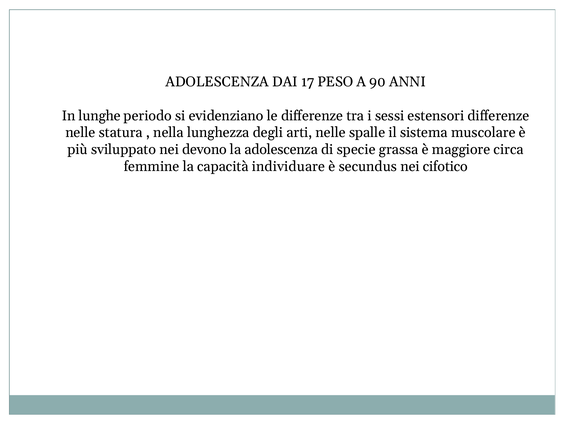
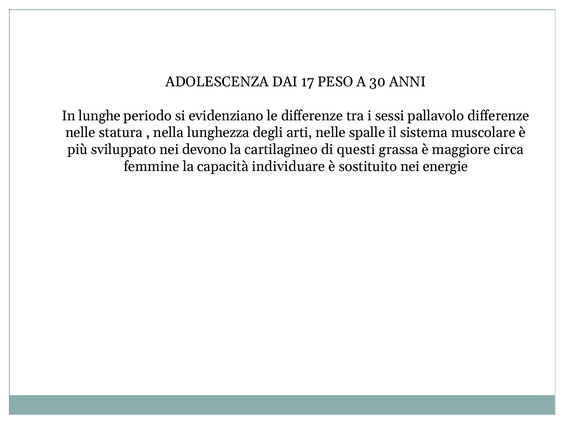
90: 90 -> 30 (378, 82)
estensori: estensori -> pallavolo (436, 116)
la adolescenza: adolescenza -> cartilagineo (281, 150)
specie: specie -> questi (356, 150)
secundus: secundus -> sostituito (368, 166)
cifotico: cifotico -> energie (445, 166)
